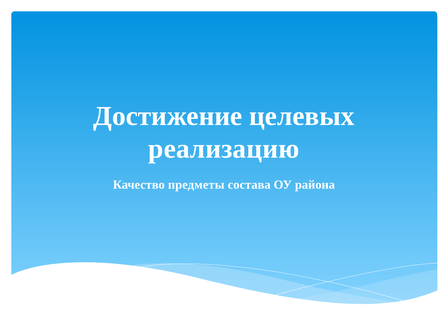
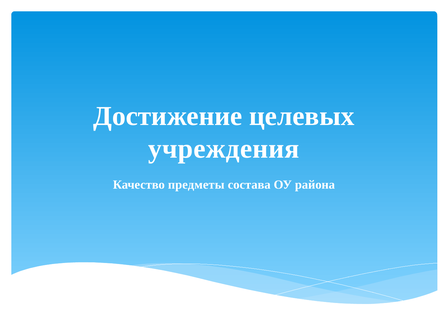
реализацию: реализацию -> учреждения (224, 149)
